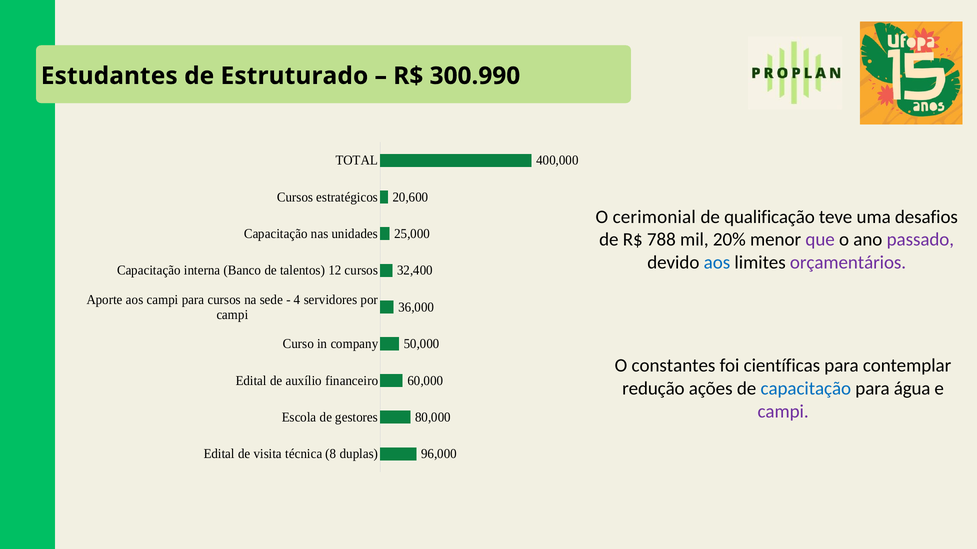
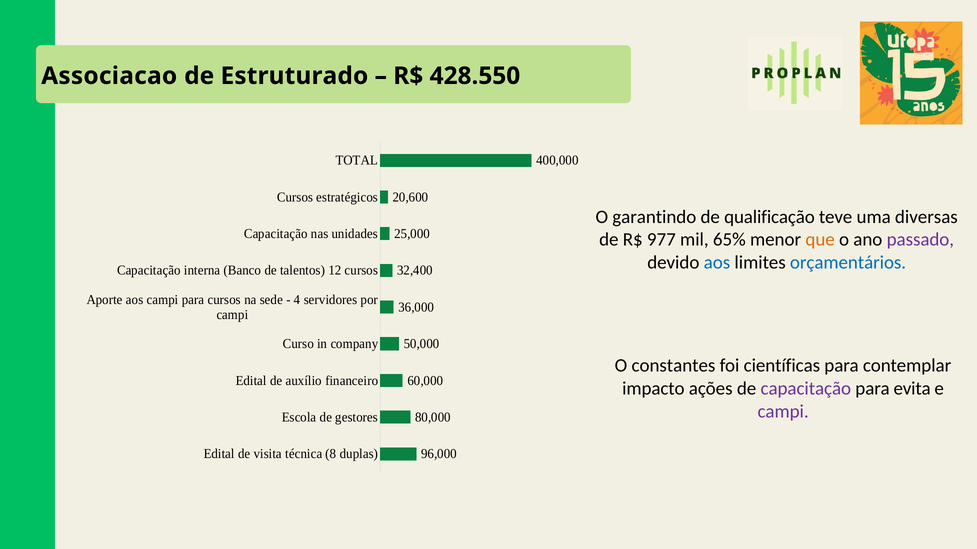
Estudantes: Estudantes -> Associacao (109, 76)
300.990: 300.990 -> 428.550 (475, 76)
cerimonial: cerimonial -> garantindo (654, 217)
desafios: desafios -> diversas (926, 217)
788: 788 -> 977 (661, 240)
20%: 20% -> 65% (729, 240)
que colour: purple -> orange (820, 240)
orçamentários colour: purple -> blue (848, 263)
redução: redução -> impacto (653, 389)
capacitação colour: blue -> purple (806, 389)
água: água -> evita (912, 389)
